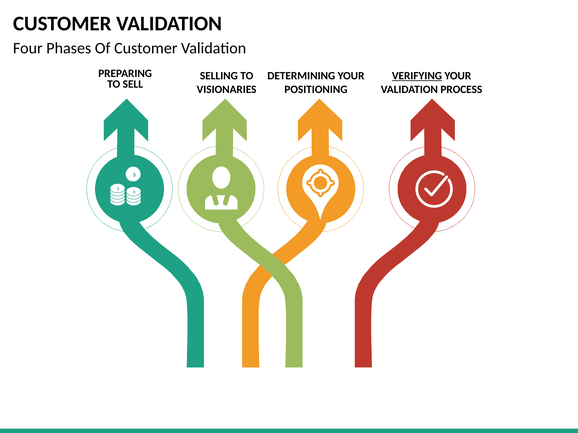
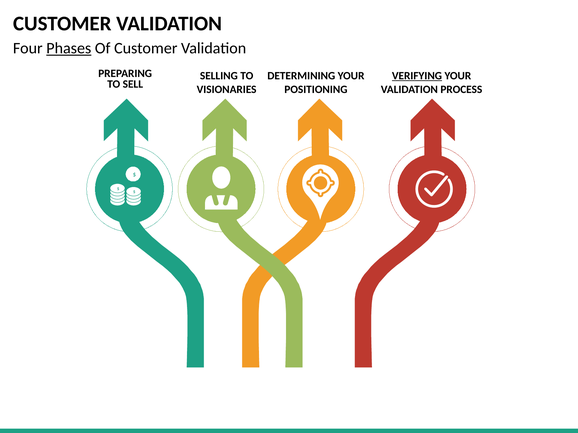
Phases underline: none -> present (69, 48)
